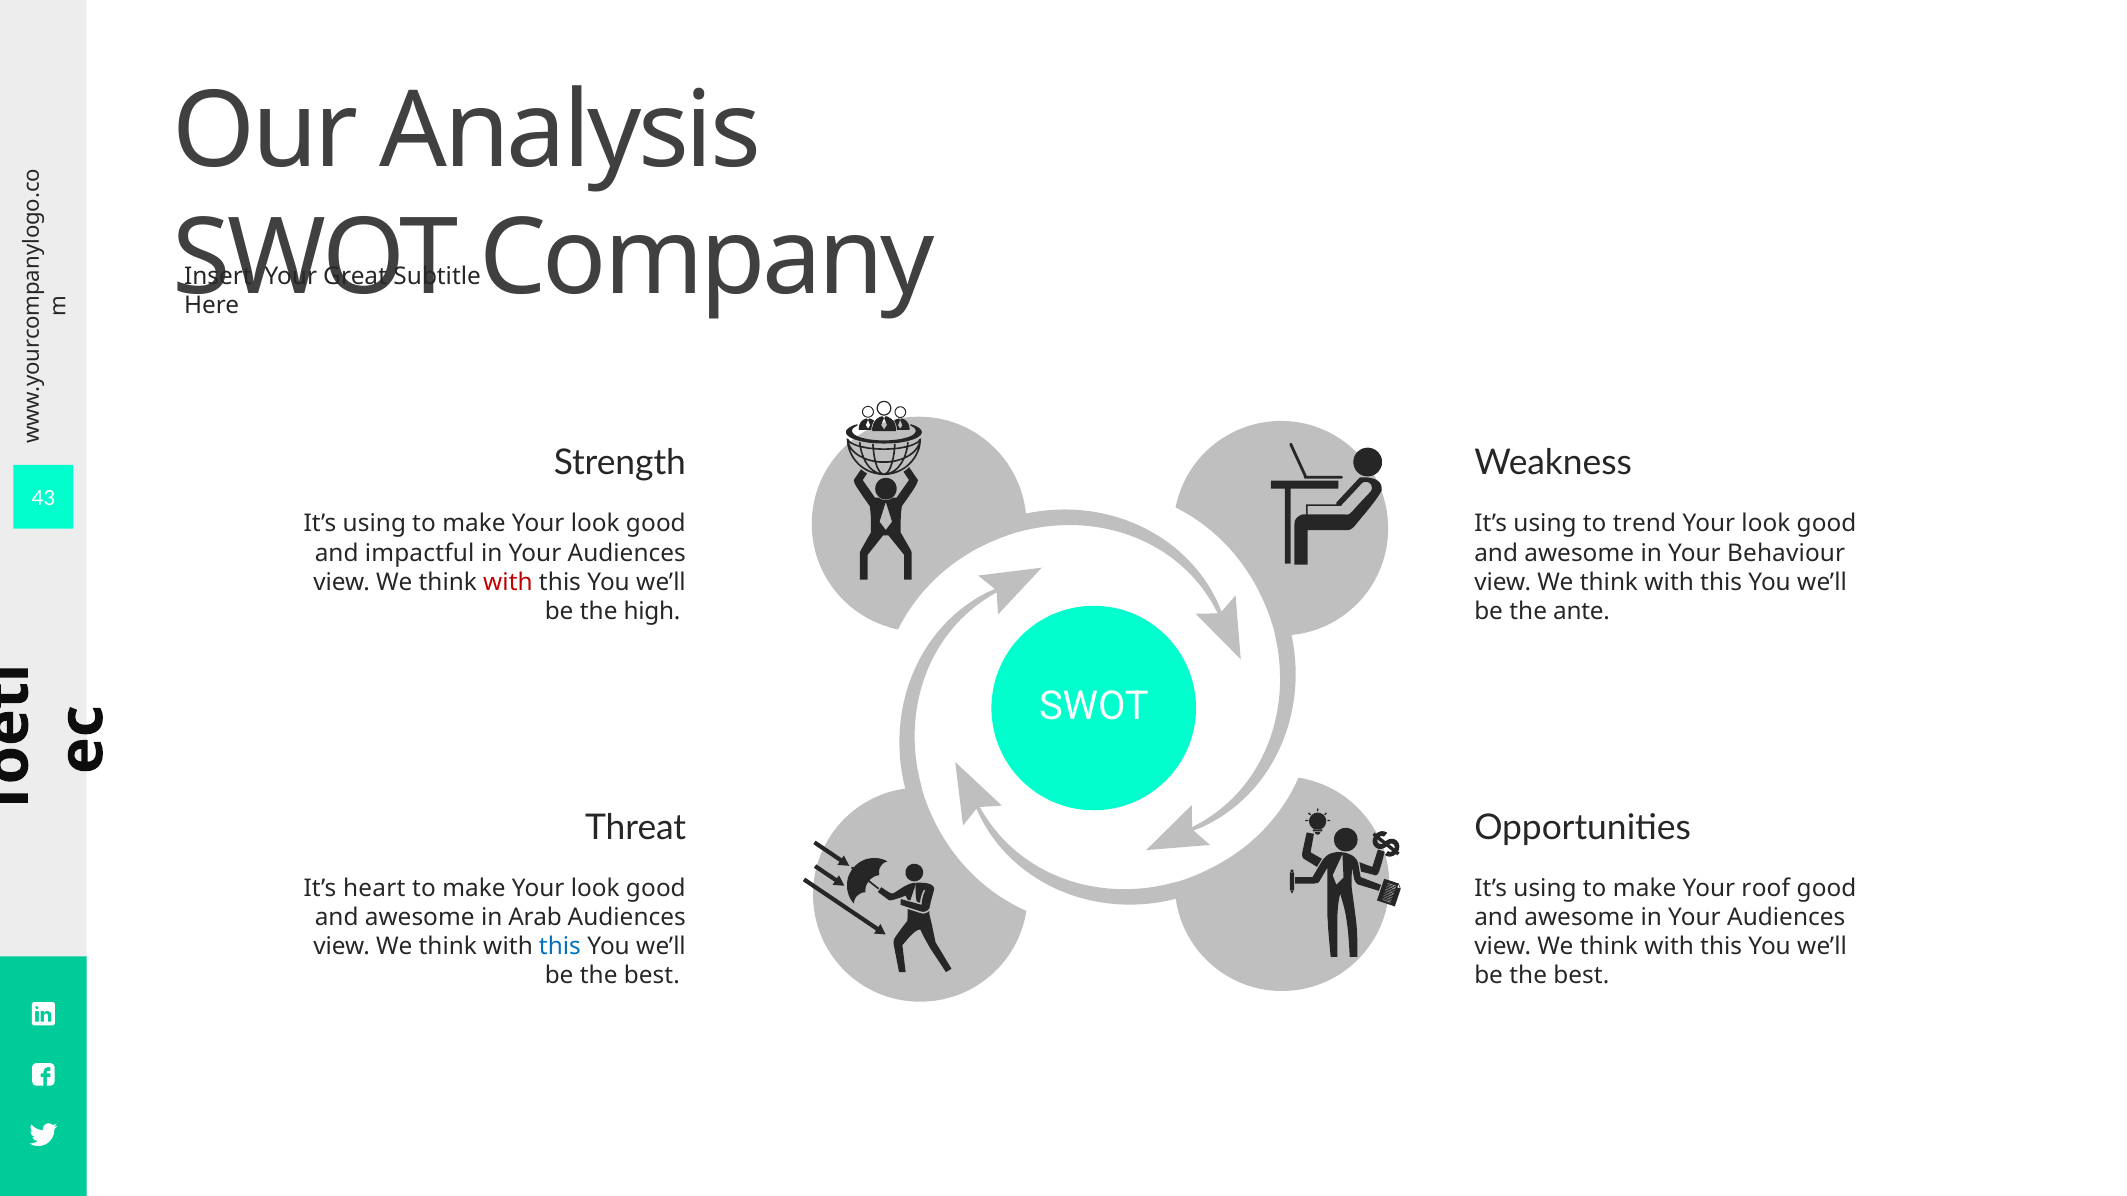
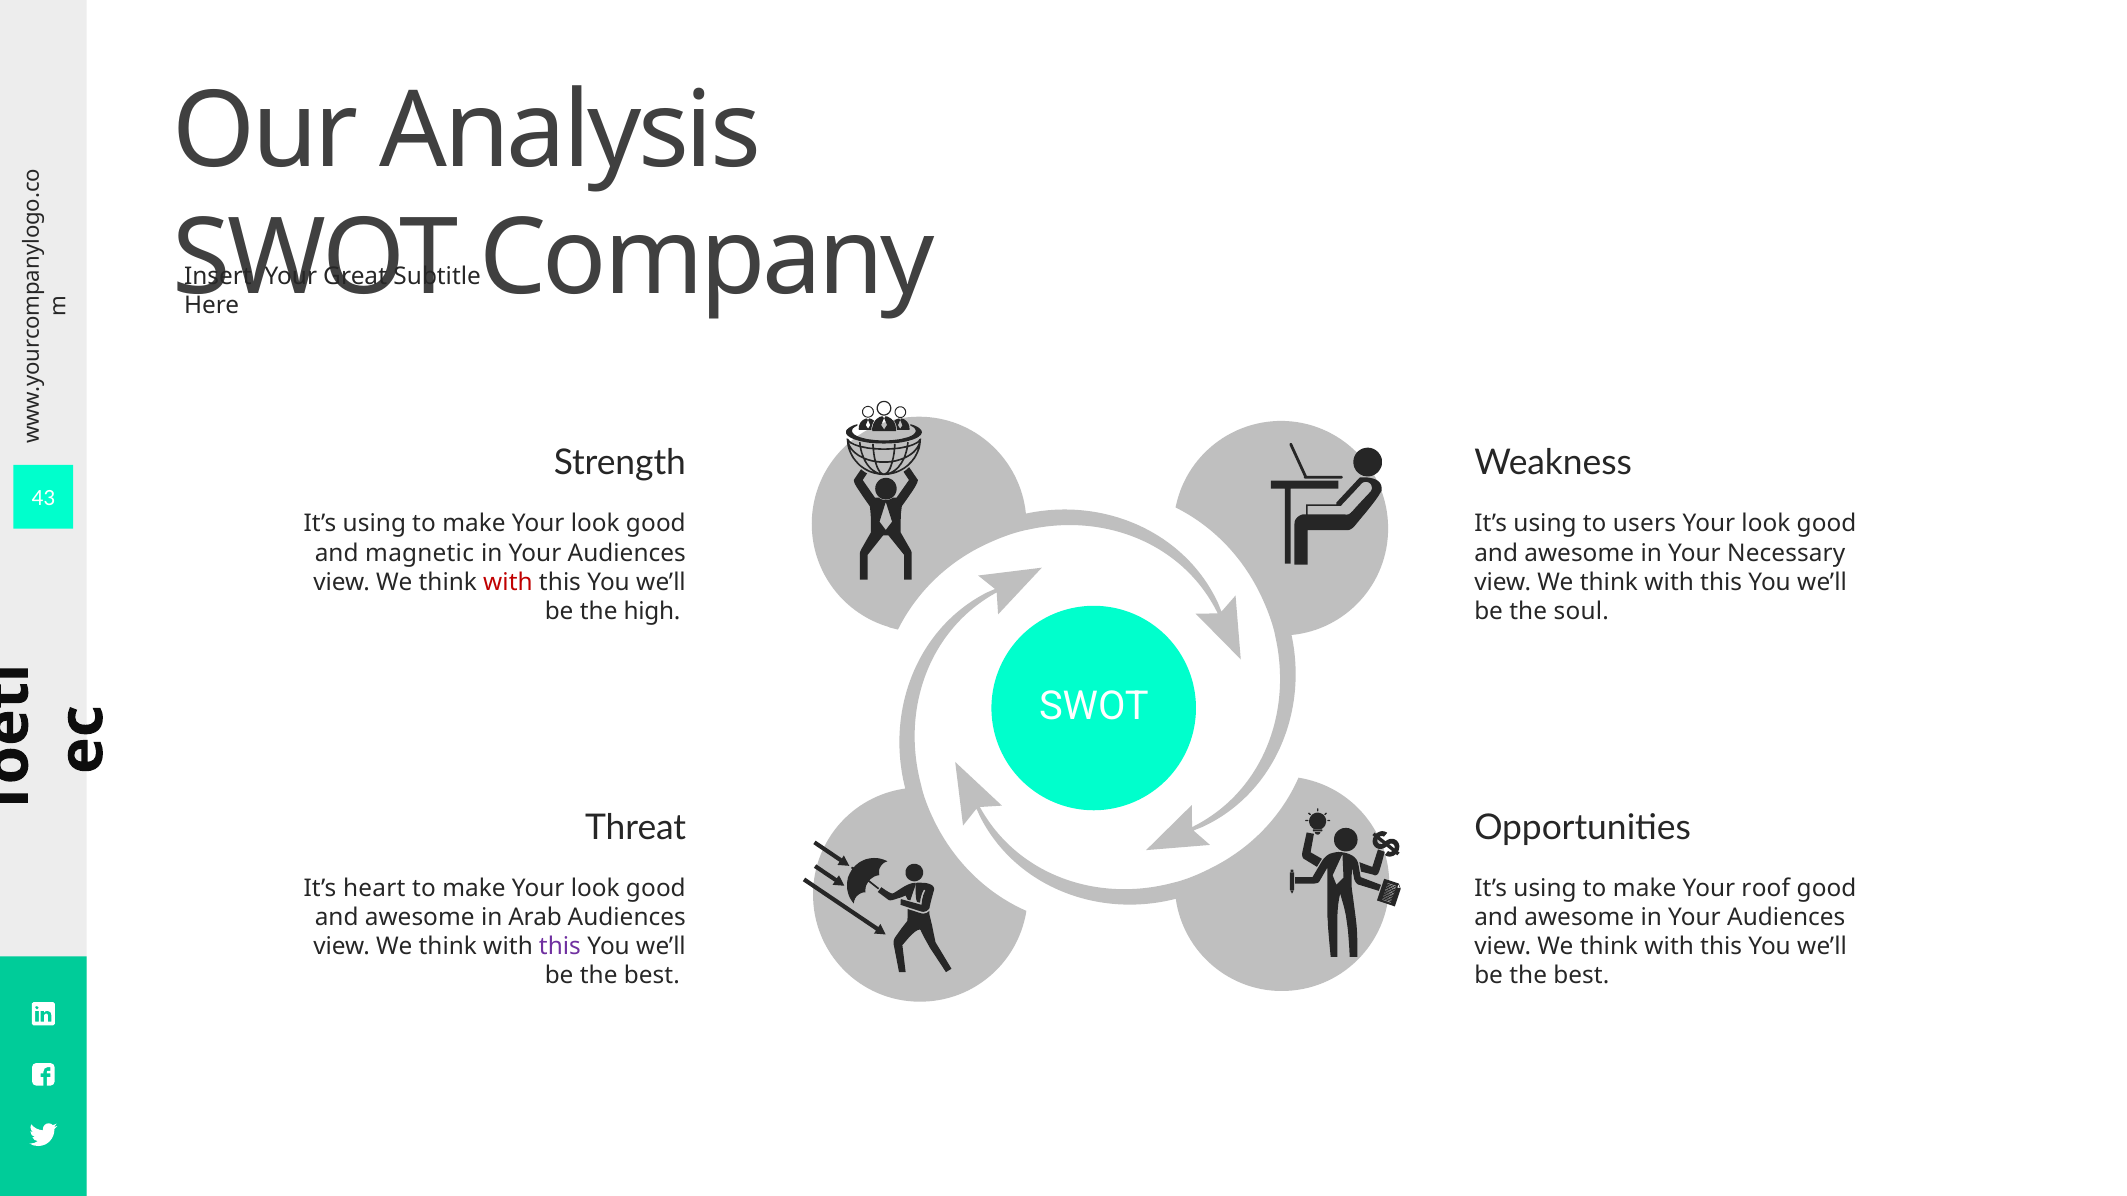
trend: trend -> users (1645, 524)
impactful: impactful -> magnetic (420, 553)
Behaviour: Behaviour -> Necessary (1786, 553)
ante: ante -> soul (1581, 612)
this colour: blue -> purple (560, 947)
